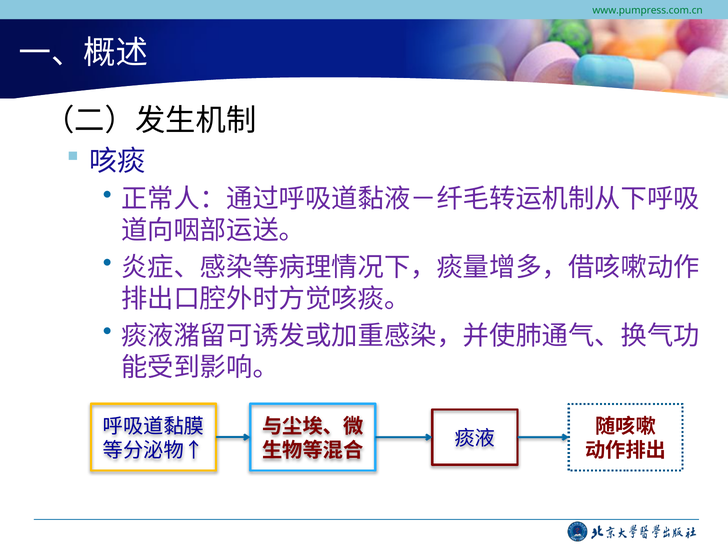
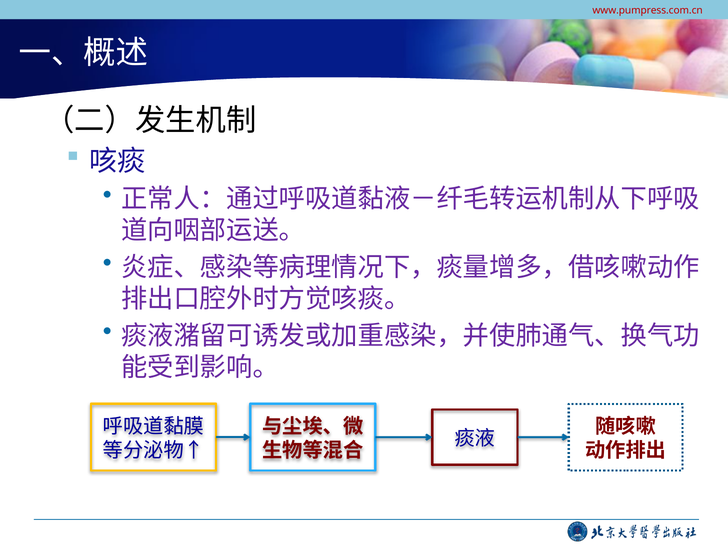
www.pumpress.com.cn colour: green -> red (648, 10)
